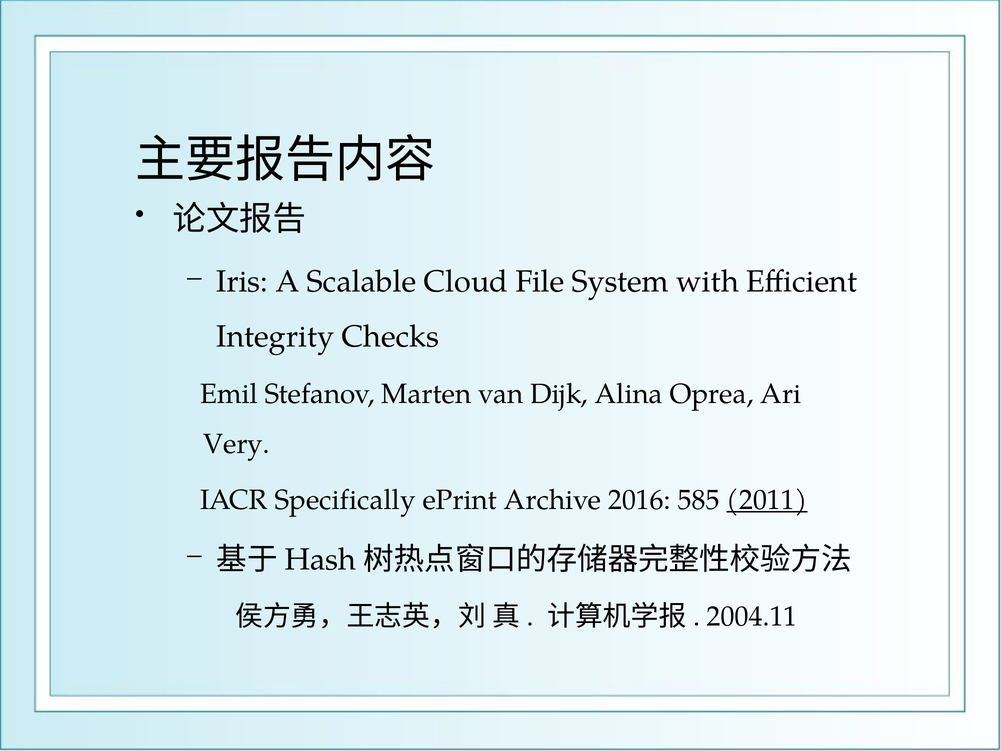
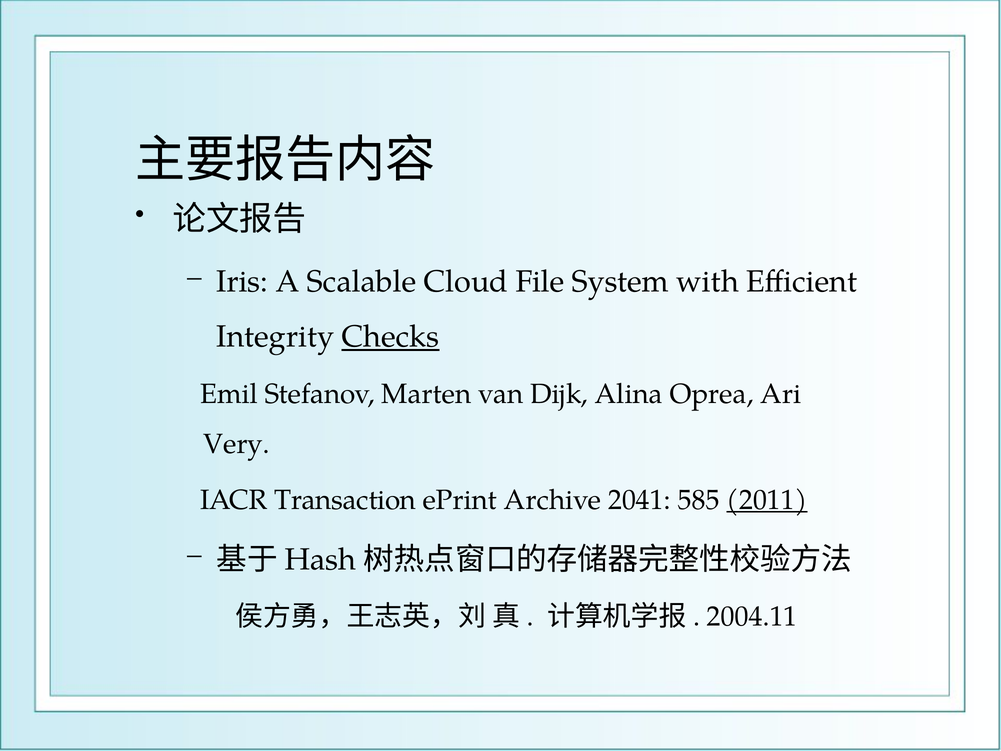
Checks underline: none -> present (390, 337)
Specifically: Specifically -> Transaction (345, 500)
2016: 2016 -> 2041 (639, 500)
